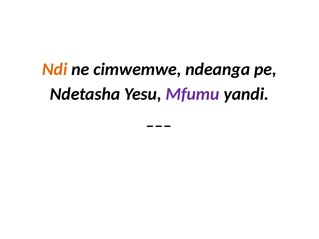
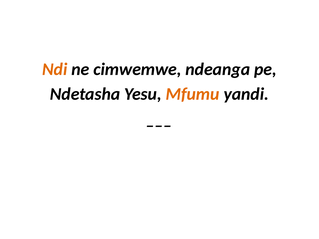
Mfumu colour: purple -> orange (193, 94)
